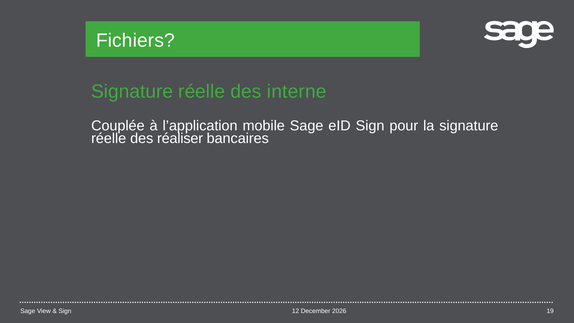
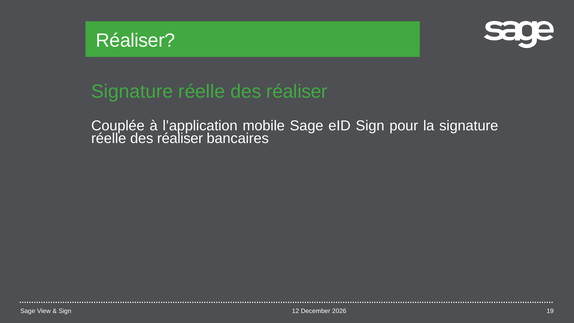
Fichiers: Fichiers -> Réaliser (136, 41)
interne: interne -> réaliser (297, 91)
